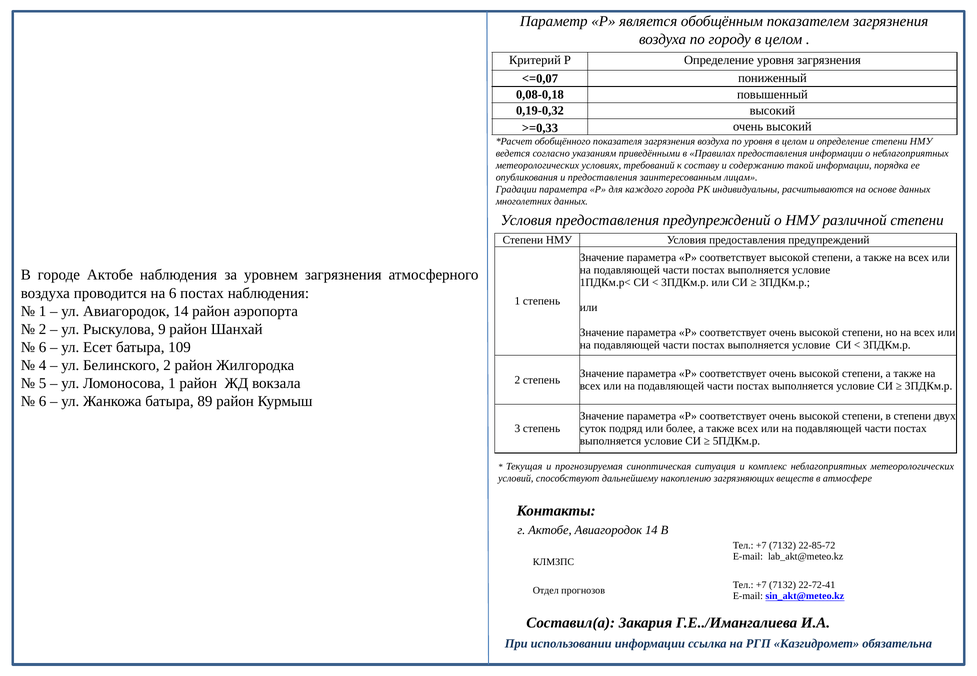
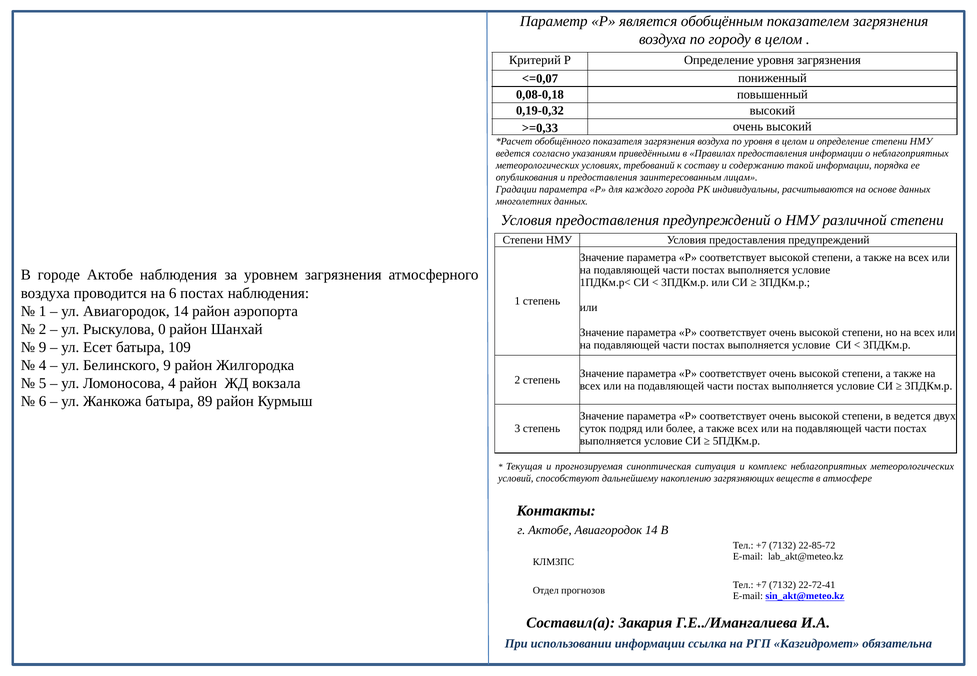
9: 9 -> 0 (162, 329)
6: 6 -> 9 (43, 347)
Белинского 2: 2 -> 9 (167, 365)
Ломоносова 1: 1 -> 4 (172, 383)
в степени: степени -> ведется (912, 416)
